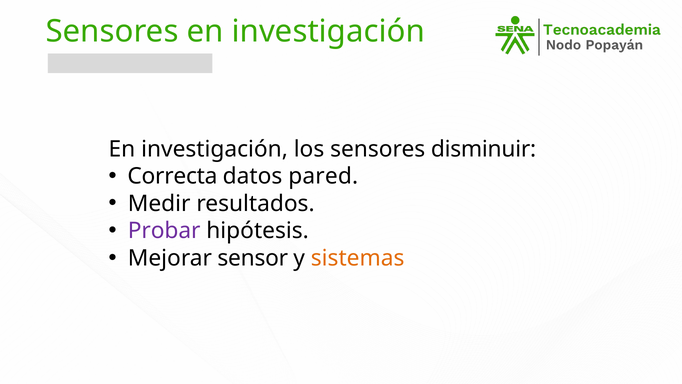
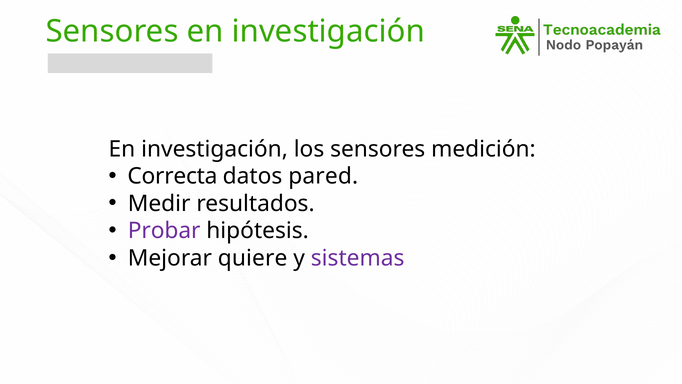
disminuir: disminuir -> medición (483, 149)
sensor: sensor -> quiere (253, 258)
sistemas colour: orange -> purple (358, 258)
